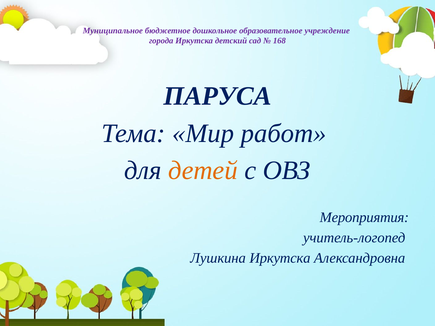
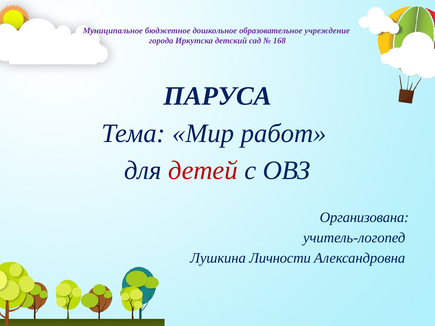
детей colour: orange -> red (203, 171)
Мероприятия: Мероприятия -> Организована (364, 218)
Лушкина Иркутска: Иркутска -> Личности (280, 258)
